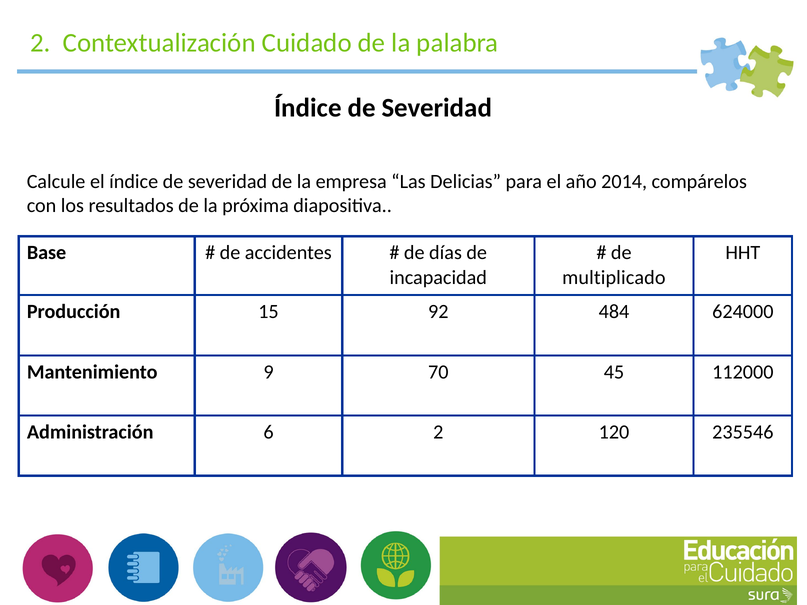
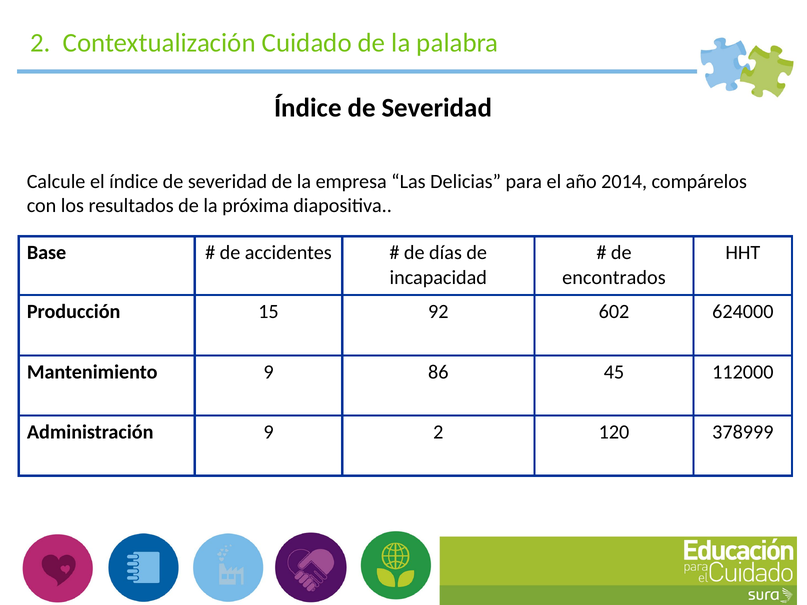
multiplicado: multiplicado -> encontrados (614, 278)
484: 484 -> 602 (614, 312)
70: 70 -> 86 (438, 372)
Administración 6: 6 -> 9 (268, 432)
235546: 235546 -> 378999 (743, 432)
